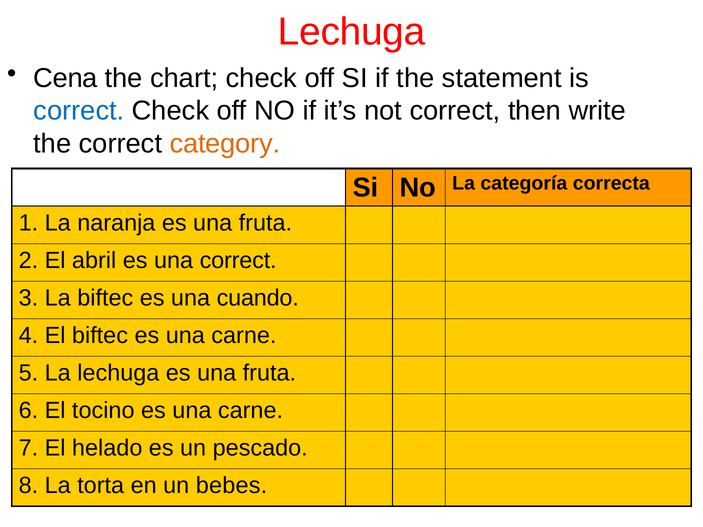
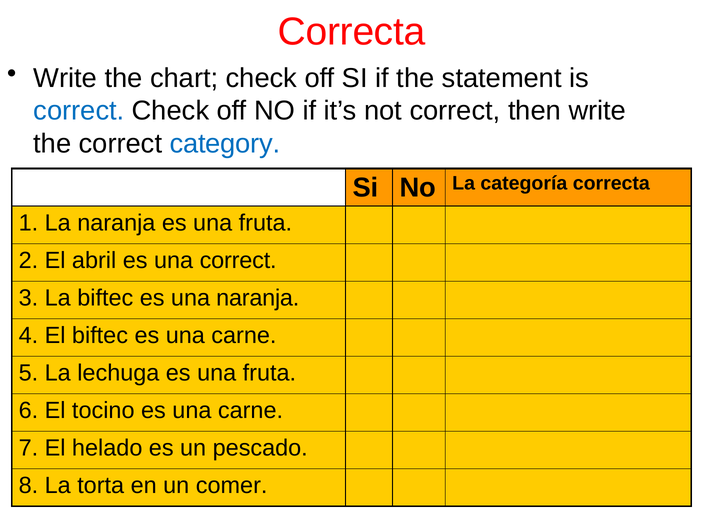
Lechuga: Lechuga -> Correcta (352, 32)
Cena: Cena -> Write (65, 78)
category colour: orange -> blue (225, 144)
una cuando: cuando -> naranja (258, 298)
bebes: bebes -> comer (232, 486)
